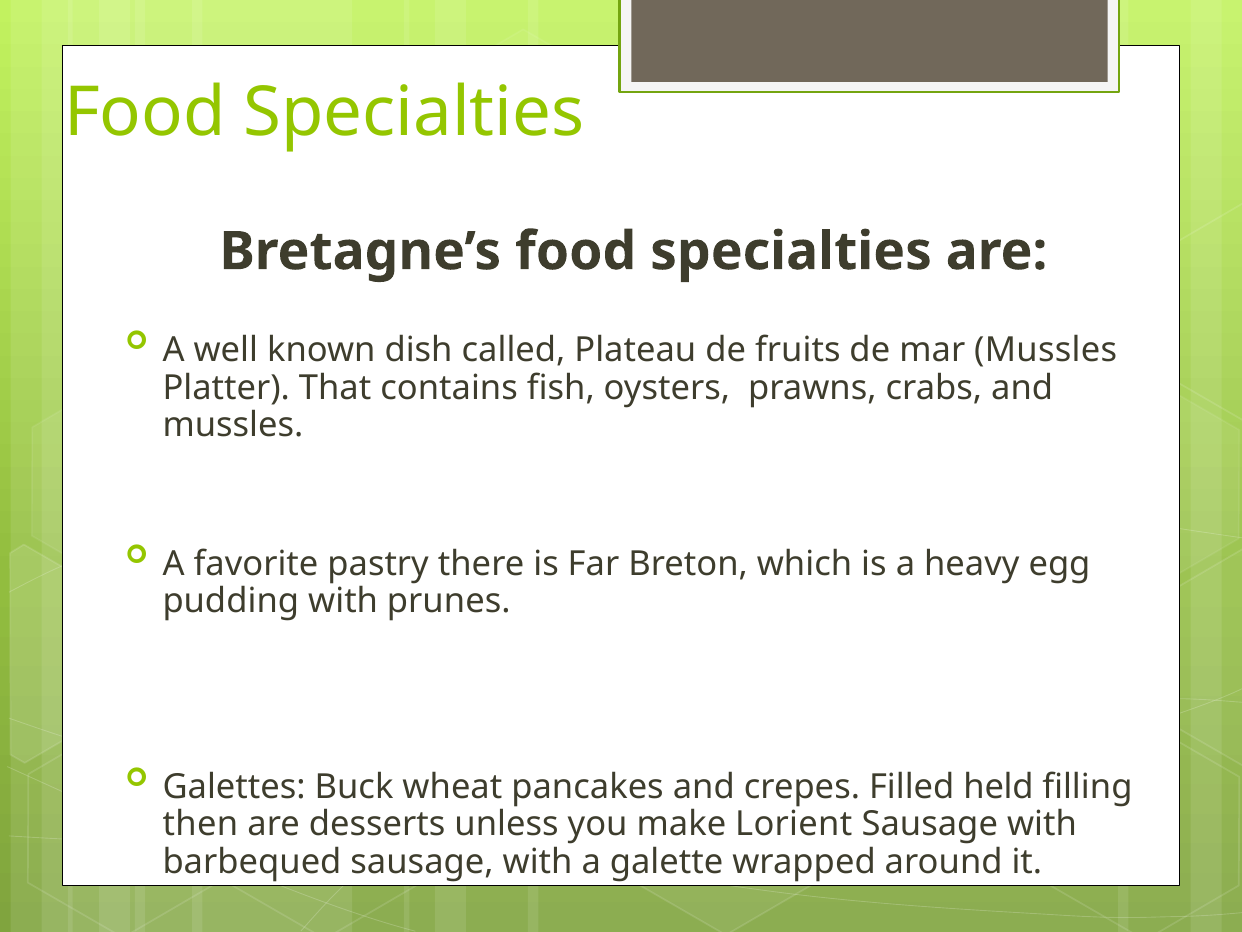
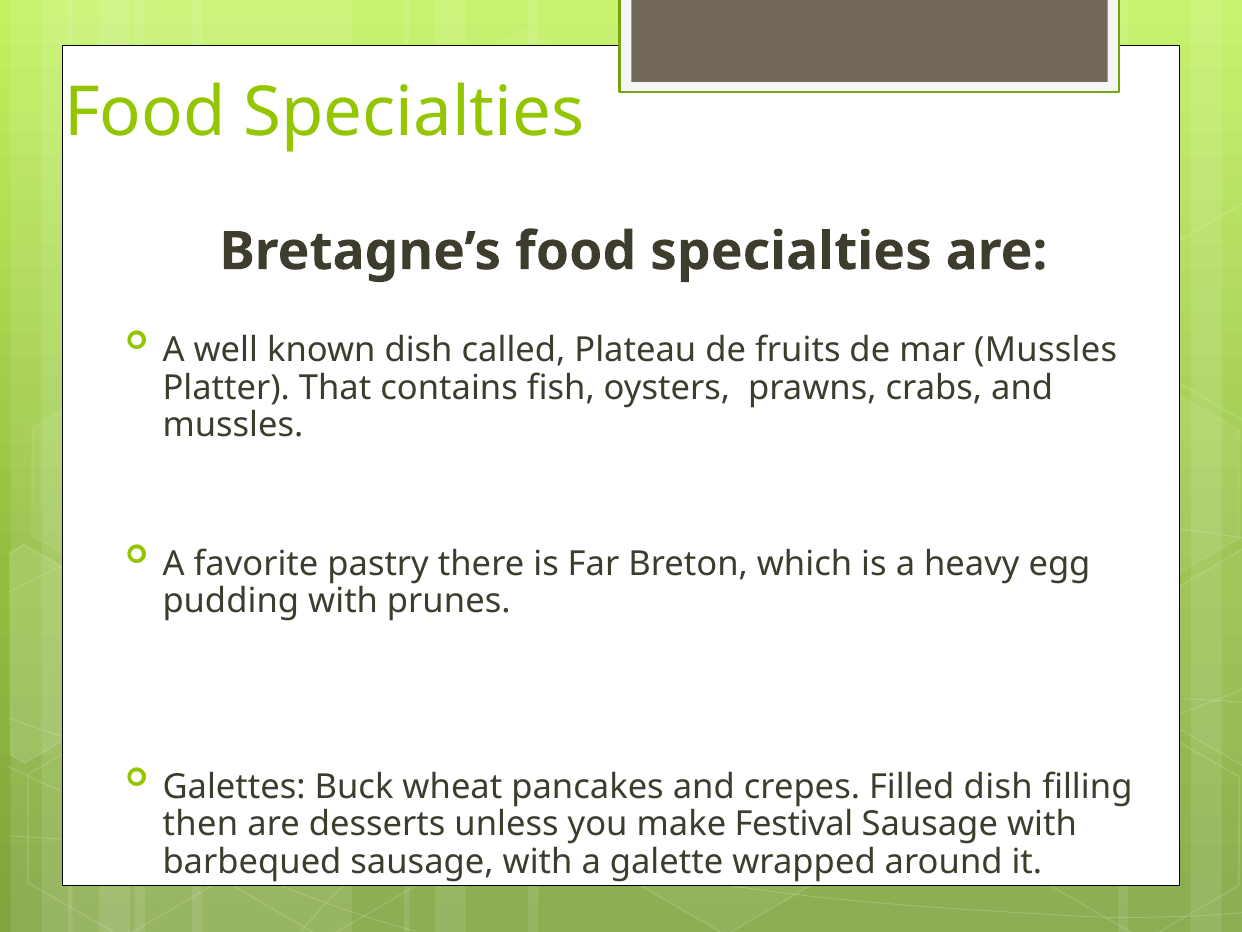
Filled held: held -> dish (998, 787)
Lorient: Lorient -> Festival (794, 824)
